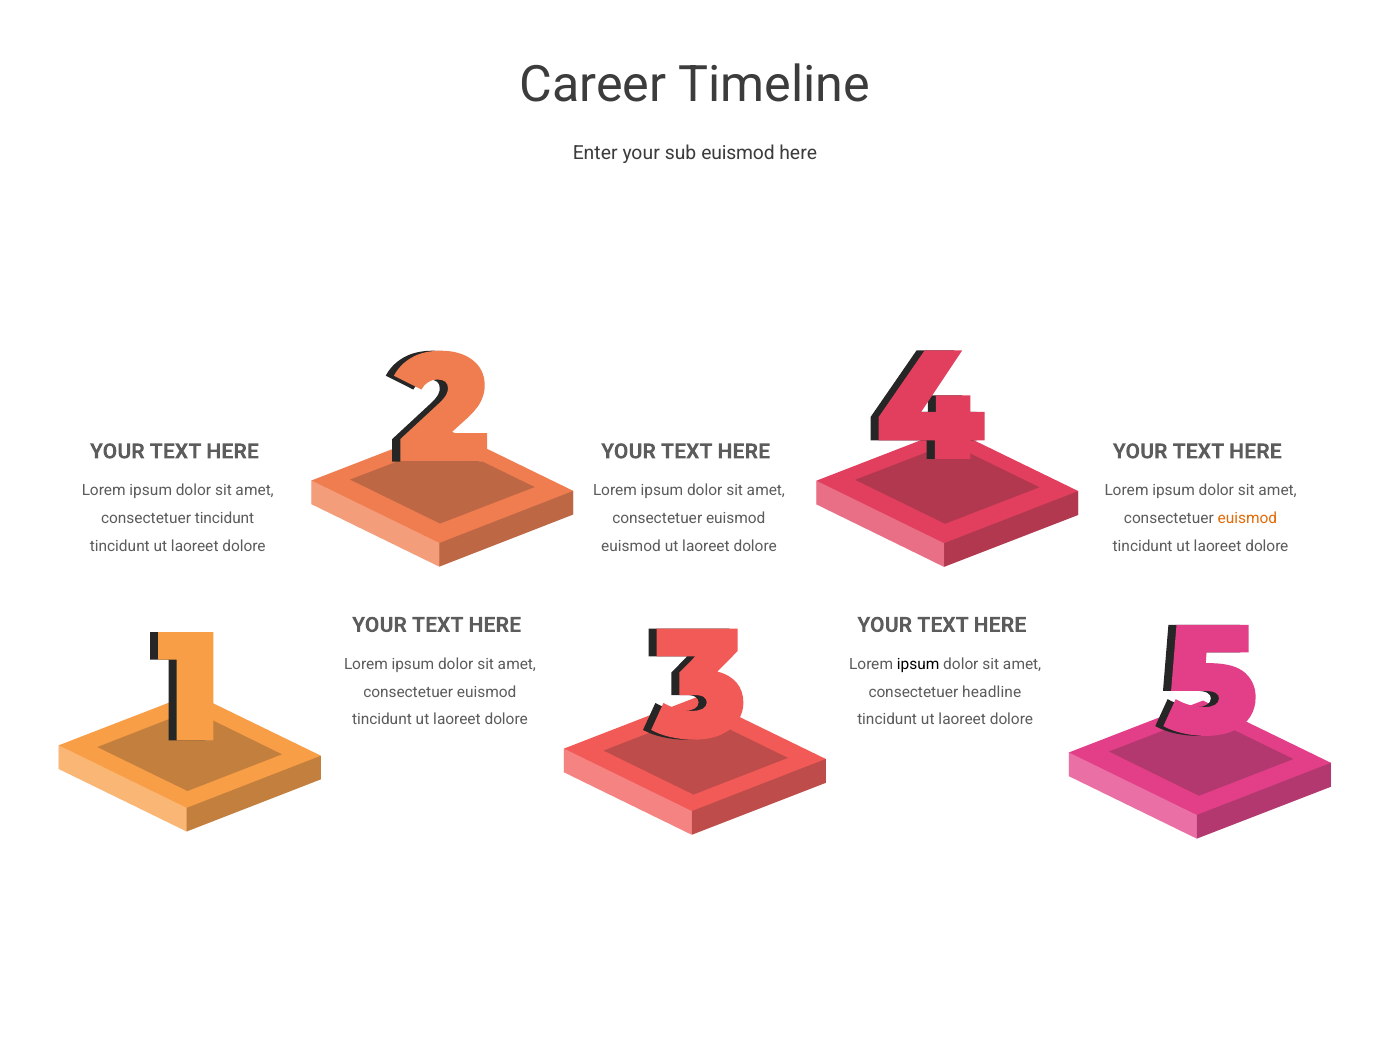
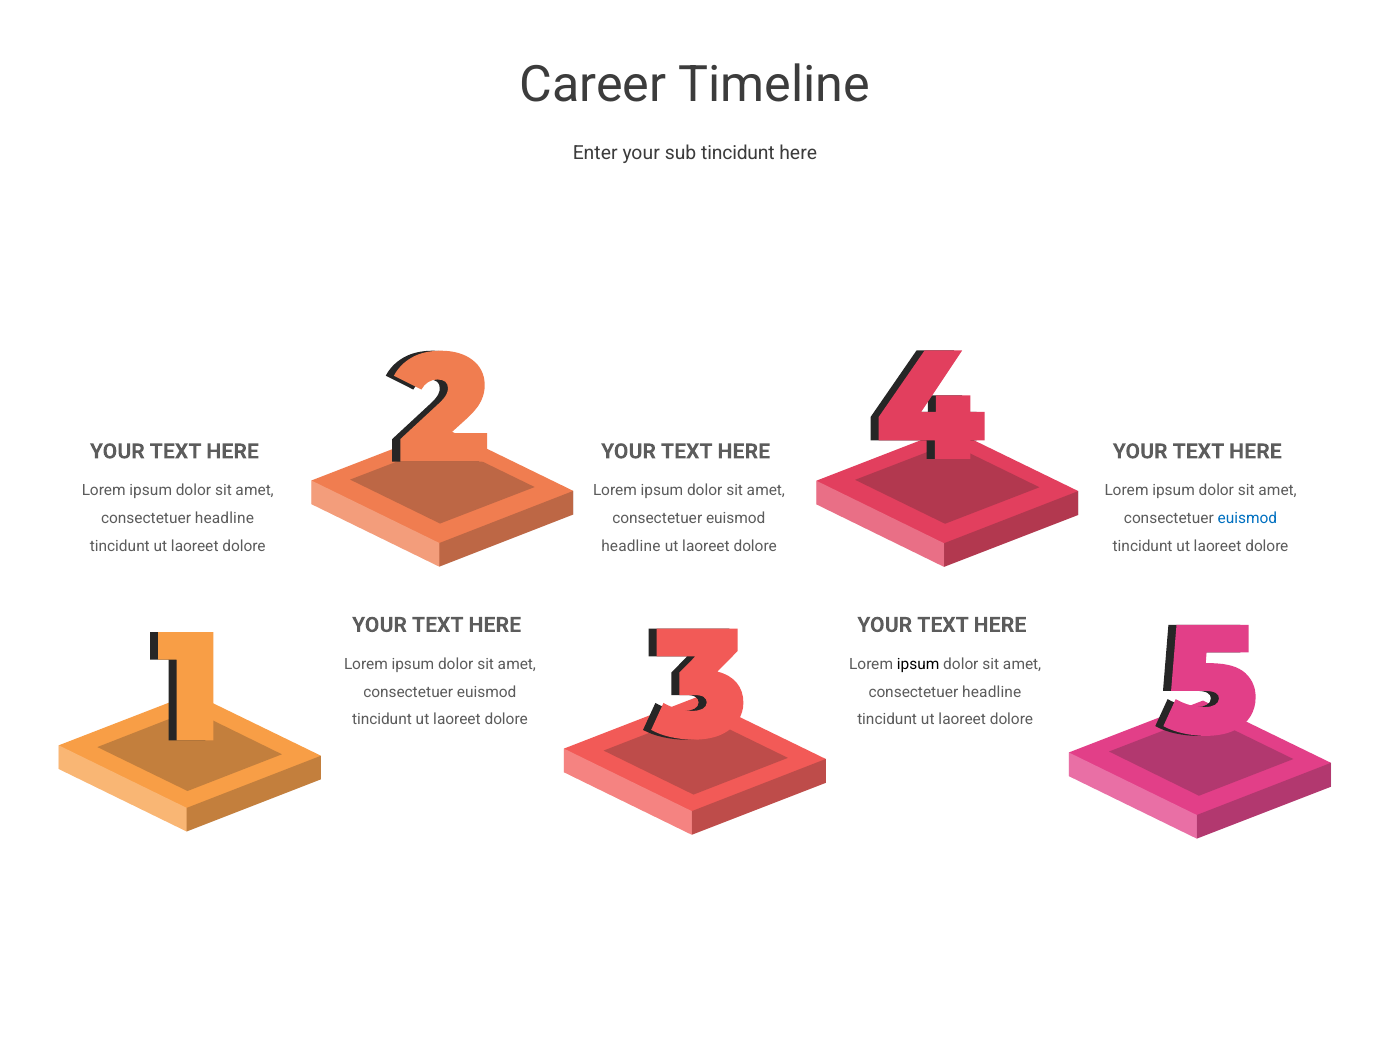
sub euismod: euismod -> tincidunt (738, 153)
tincidunt: tincidunt -> headline (224, 518)
euismod colour: orange -> blue (1247, 518)
euismod: euismod -> headline (631, 546)
